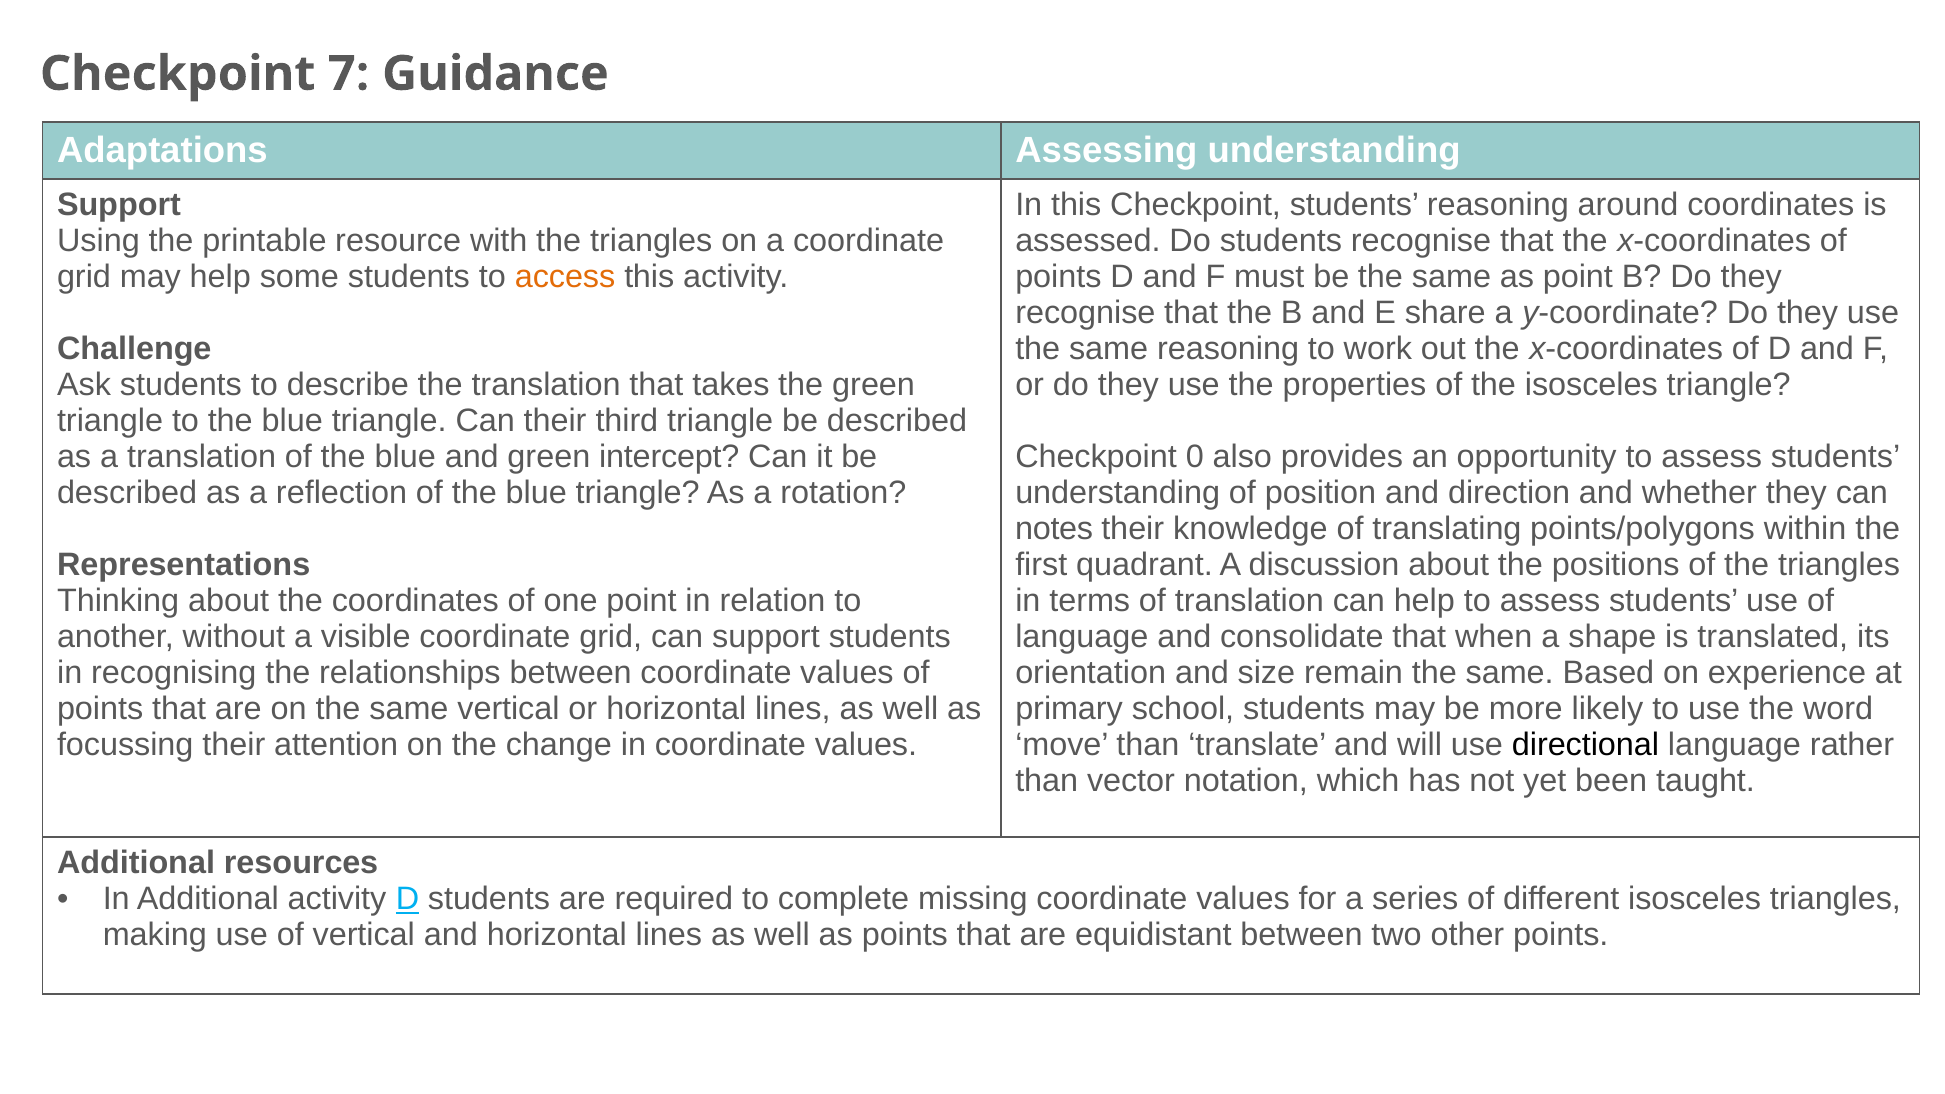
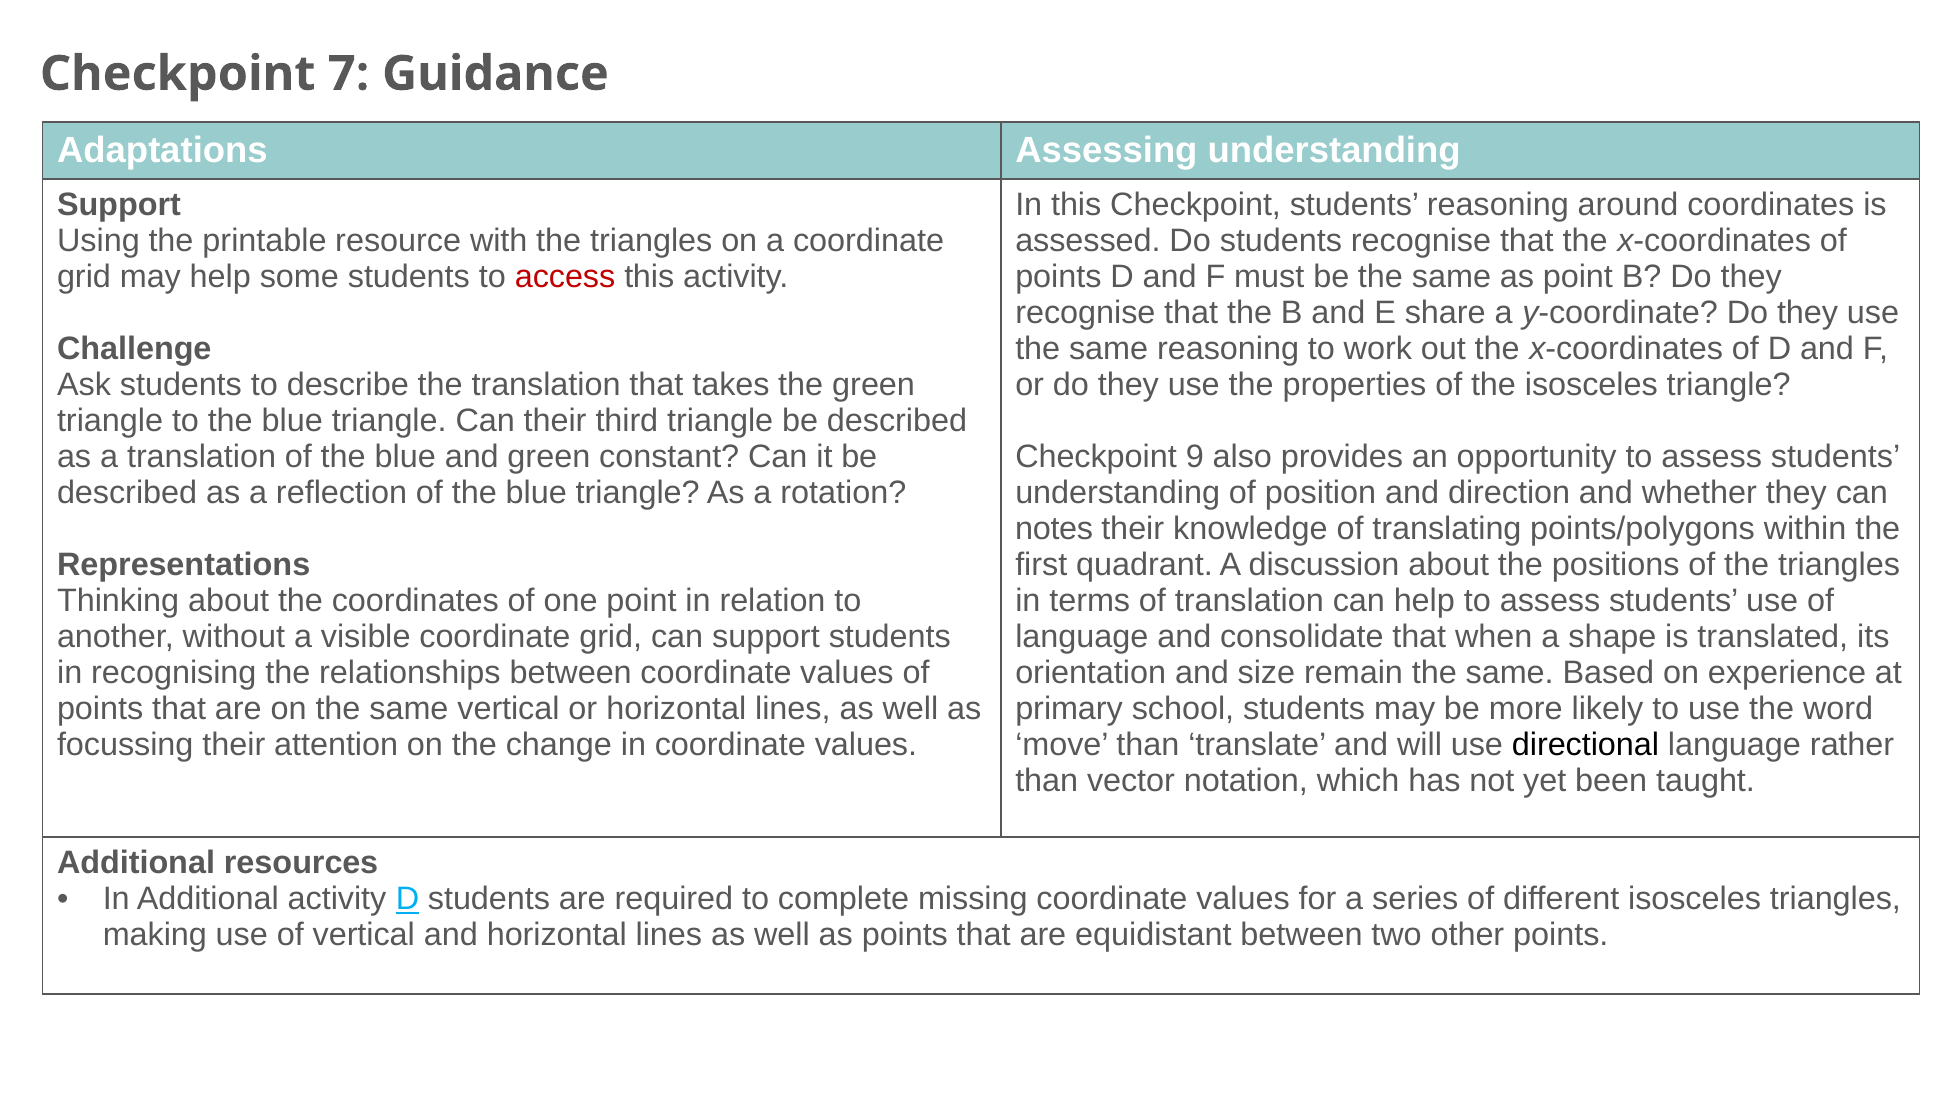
access colour: orange -> red (565, 277)
intercept: intercept -> constant (669, 457)
0: 0 -> 9 (1195, 457)
